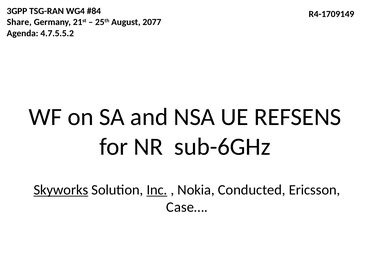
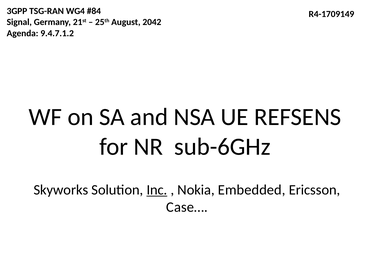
Share: Share -> Signal (19, 22)
2077: 2077 -> 2042 (152, 22)
4.7.5.5.2: 4.7.5.5.2 -> 9.4.7.1.2 (57, 33)
Skyworks underline: present -> none (61, 190)
Conducted: Conducted -> Embedded (252, 190)
